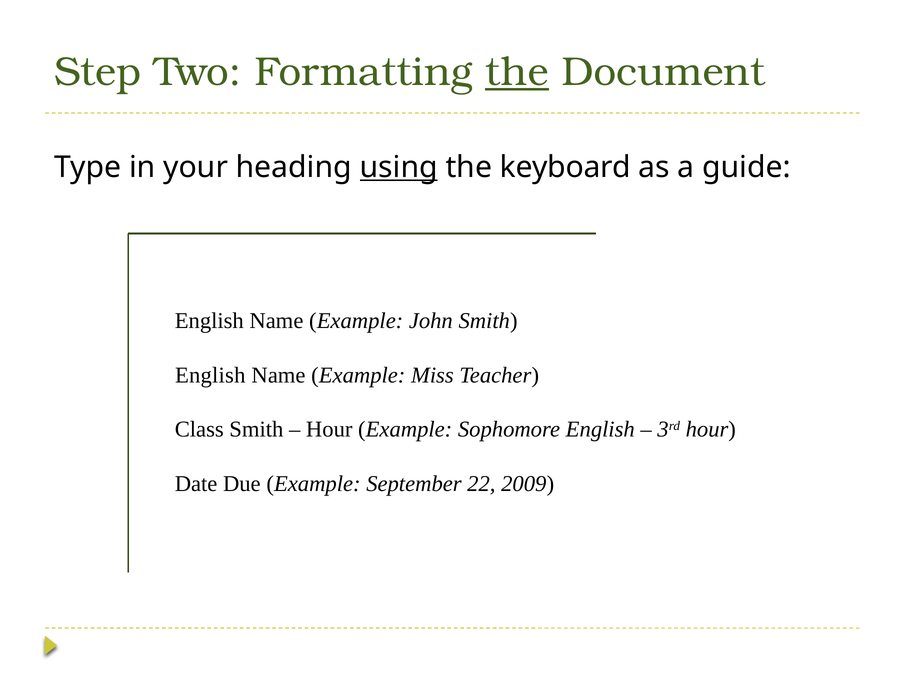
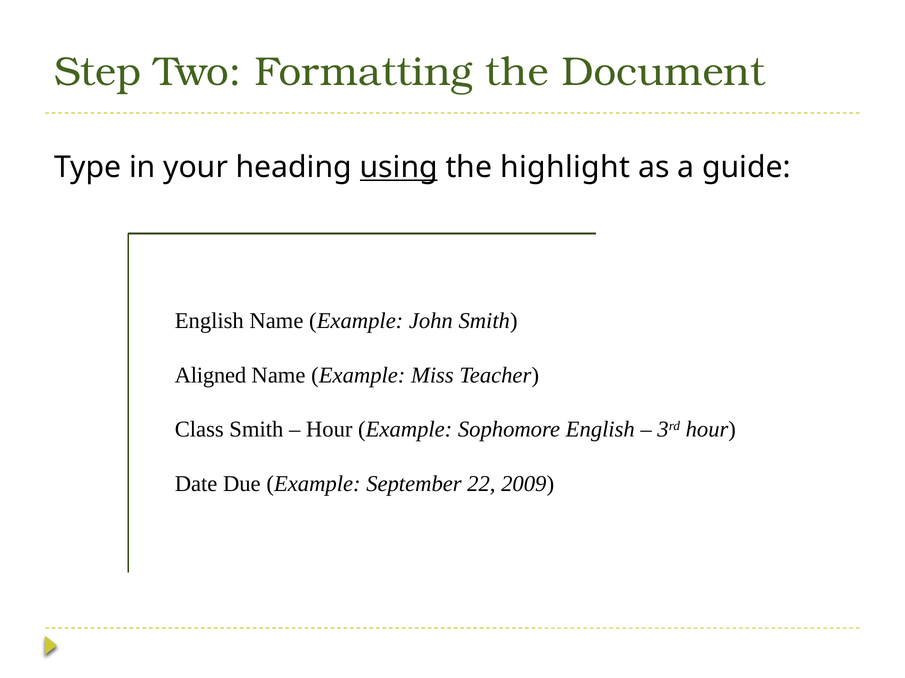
the underline: present -> none (517, 72)
keyboard: keyboard -> highlight (565, 167)
English: English -> Aligned (210, 376)
